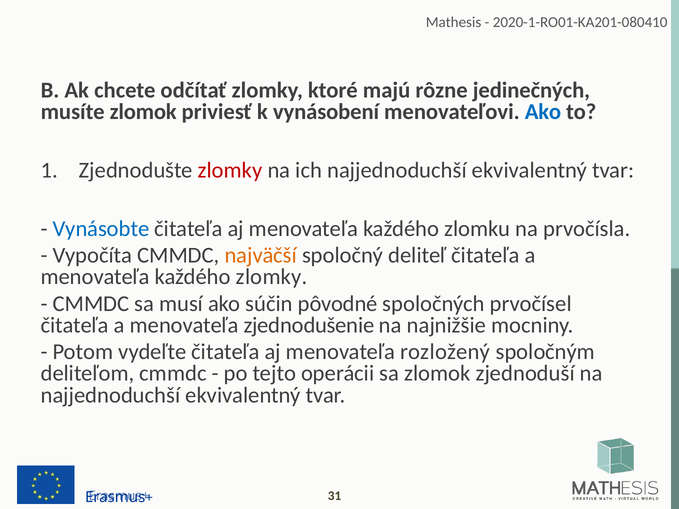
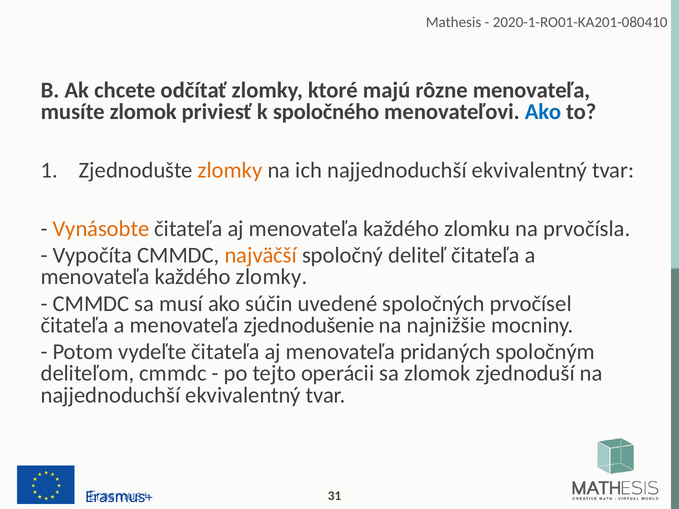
rôzne jedinečných: jedinečných -> menovateľa (531, 90)
vynásobení: vynásobení -> spoločného (326, 112)
zlomky colour: red -> orange (230, 170)
Vynásobte colour: blue -> orange (101, 229)
pôvodné: pôvodné -> uvedené (338, 304)
rozložený: rozložený -> pridaných (445, 352)
